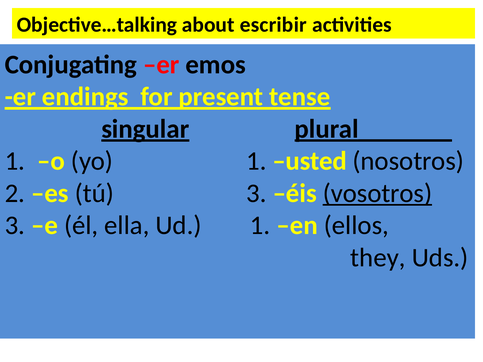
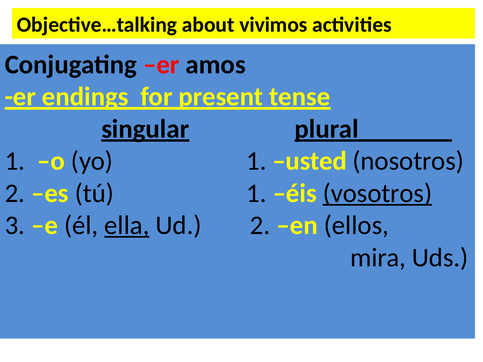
escribir: escribir -> vivimos (273, 25)
emos: emos -> amos (216, 65)
tú 3: 3 -> 1 (256, 193)
ella underline: none -> present (127, 226)
Ud 1: 1 -> 2 (260, 226)
they: they -> mira (378, 258)
